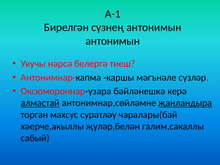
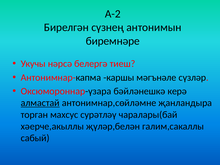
А-1: А-1 -> А-2 (113, 14)
антонимын: антонимын -> биремнәре (113, 41)
җанландыра underline: present -> none (185, 103)
